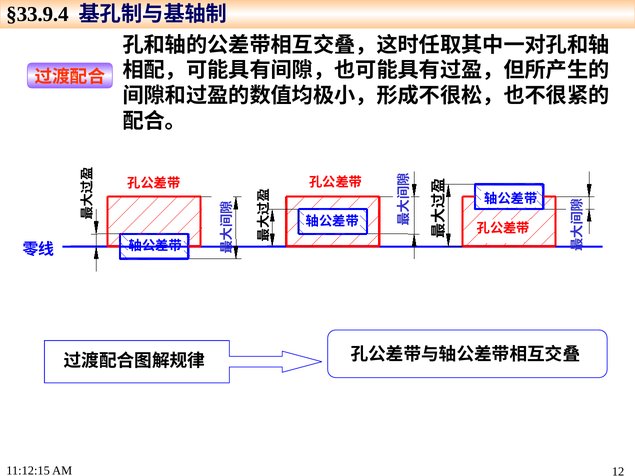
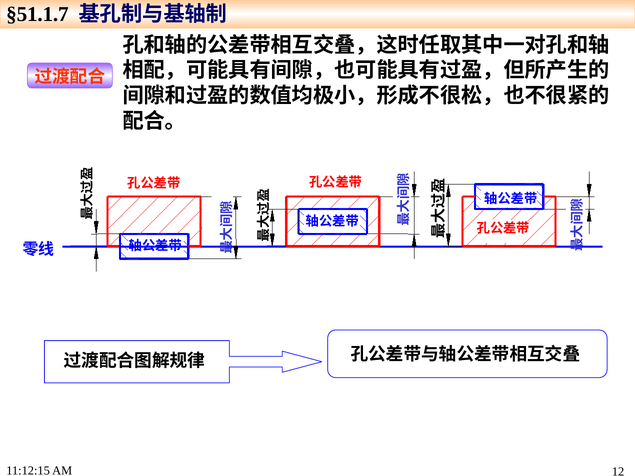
§33.9.4: §33.9.4 -> §51.1.7 (37, 14)
